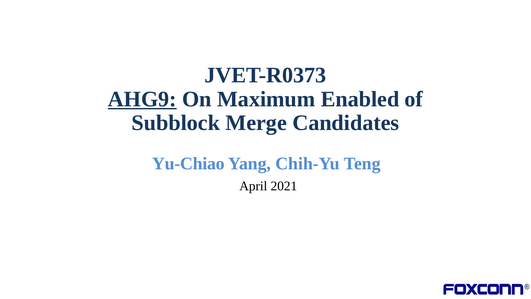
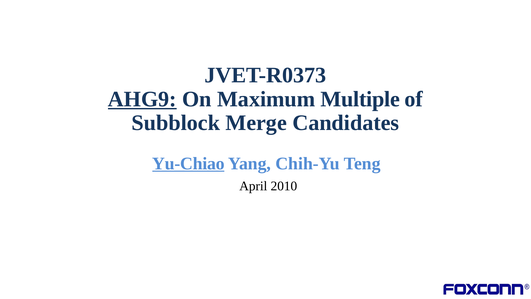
Enabled: Enabled -> Multiple (360, 99)
Yu-Chiao underline: none -> present (189, 163)
2021: 2021 -> 2010 (284, 186)
